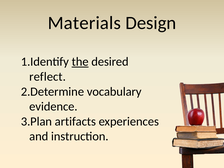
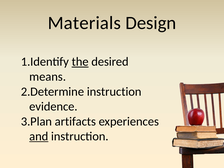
reflect: reflect -> means (48, 77)
vocabulary: vocabulary -> instruction (114, 92)
and underline: none -> present (39, 136)
